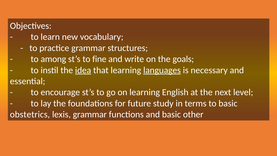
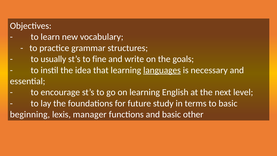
among: among -> usually (53, 59)
idea underline: present -> none (83, 70)
obstetrics: obstetrics -> beginning (30, 114)
lexis grammar: grammar -> manager (90, 114)
